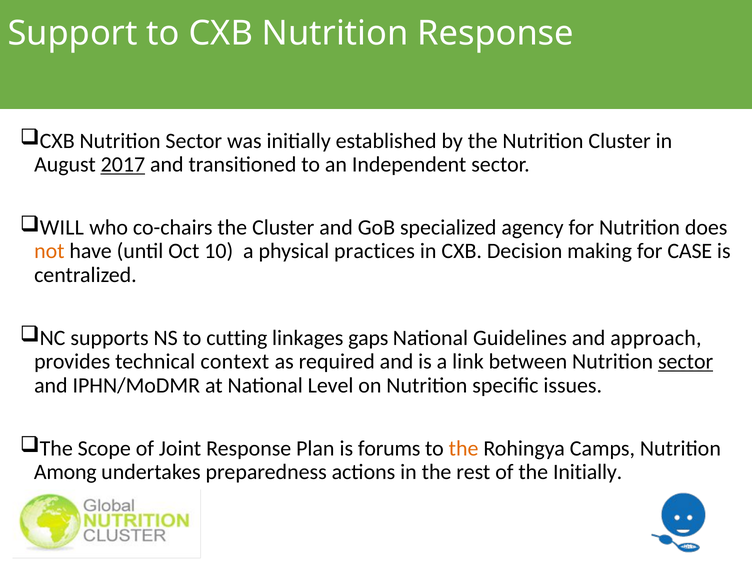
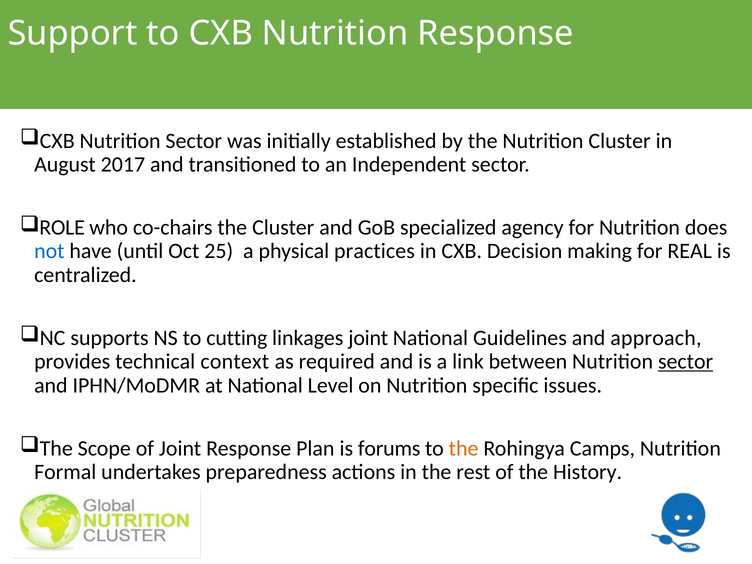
2017 underline: present -> none (123, 164)
WILL: WILL -> ROLE (62, 228)
not colour: orange -> blue (49, 251)
10: 10 -> 25 (219, 251)
CASE: CASE -> REAL (690, 251)
linkages gaps: gaps -> joint (368, 338)
Among: Among -> Formal (65, 472)
the Initially: Initially -> History (588, 472)
